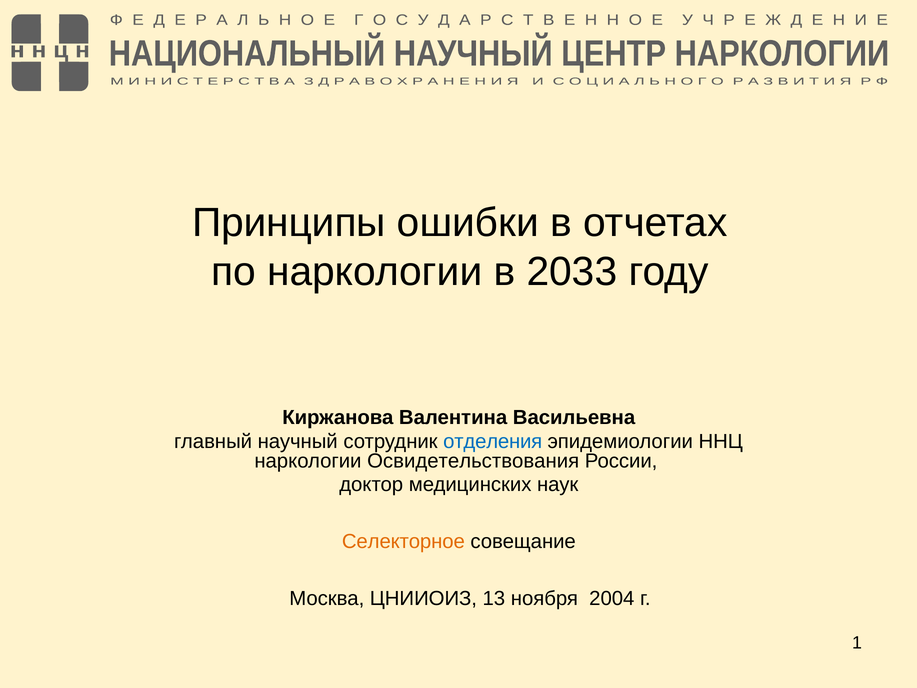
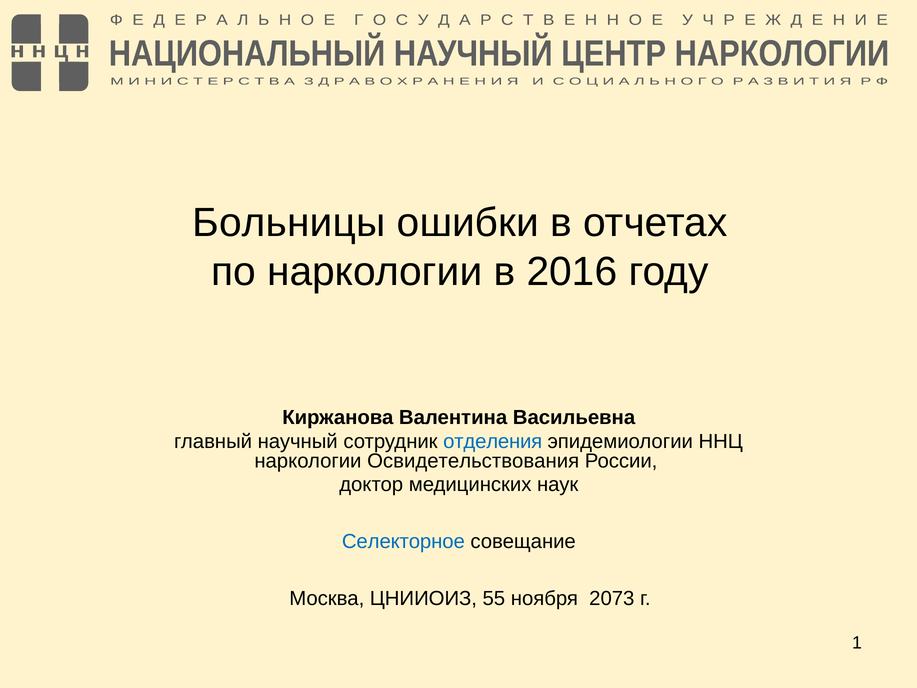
Принципы: Принципы -> Больницы (289, 223)
2033: 2033 -> 2016 (572, 272)
Селекторное colour: orange -> blue (403, 541)
13: 13 -> 55 (494, 598)
2004: 2004 -> 2073 (612, 598)
